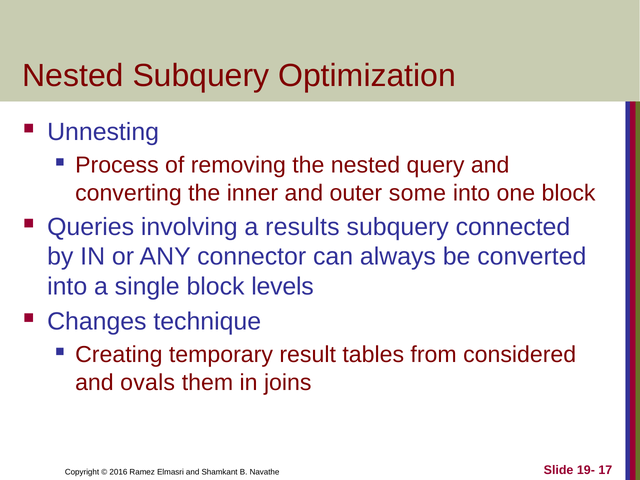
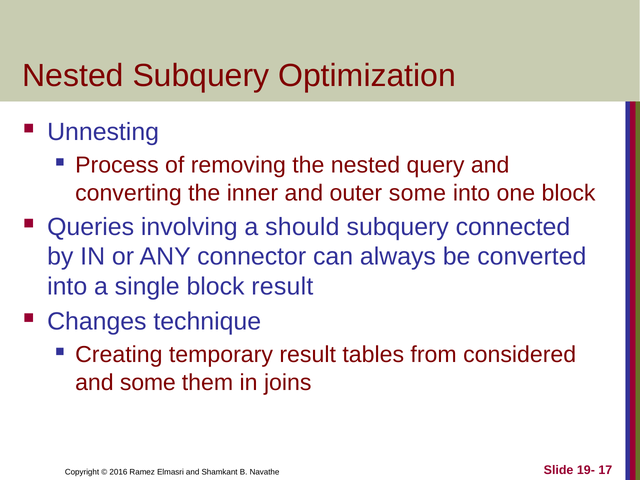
results: results -> should (302, 227)
block levels: levels -> result (282, 287)
and ovals: ovals -> some (148, 382)
